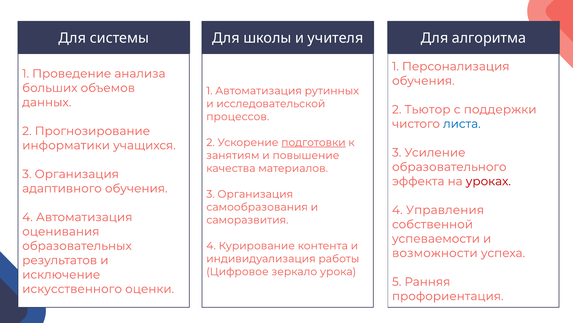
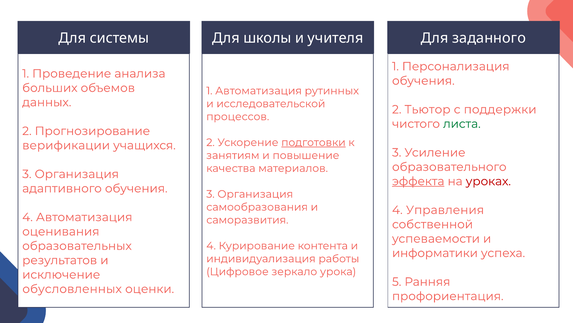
алгоритма: алгоритма -> заданного (489, 38)
листа colour: blue -> green (462, 124)
информатики: информатики -> верификации (66, 145)
эффекта underline: none -> present (418, 181)
возможности: возможности -> информатики (435, 253)
искусственного: искусственного -> обусловленных (72, 288)
